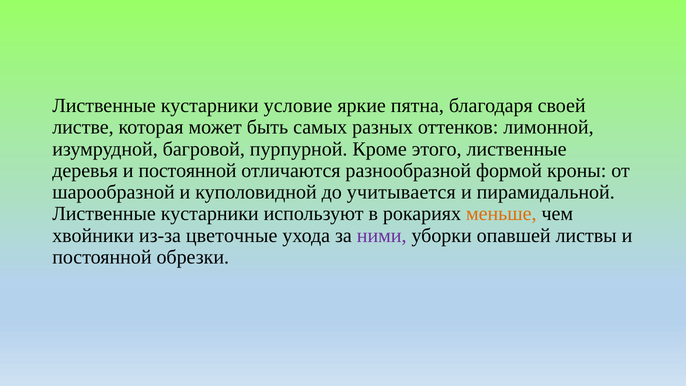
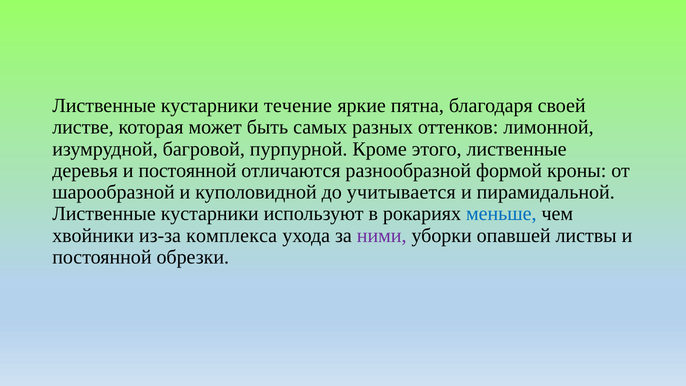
условие: условие -> течение (298, 106)
меньше colour: orange -> blue (501, 214)
цветочные: цветочные -> комплекса (232, 235)
